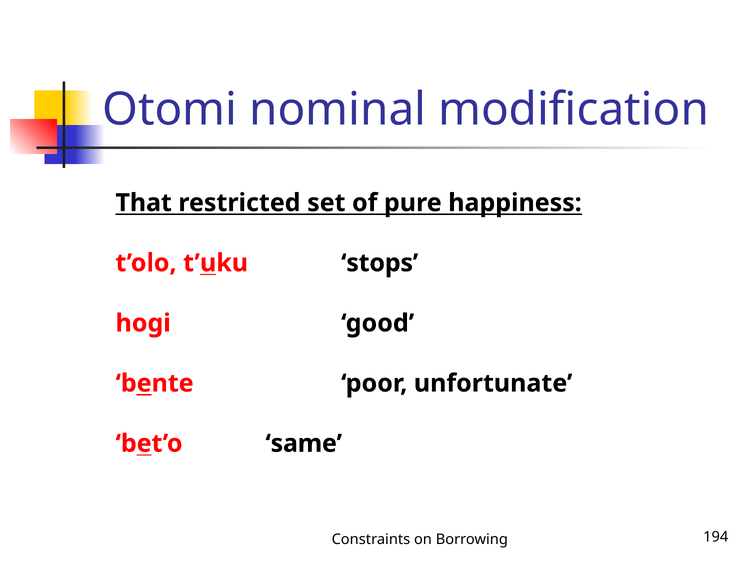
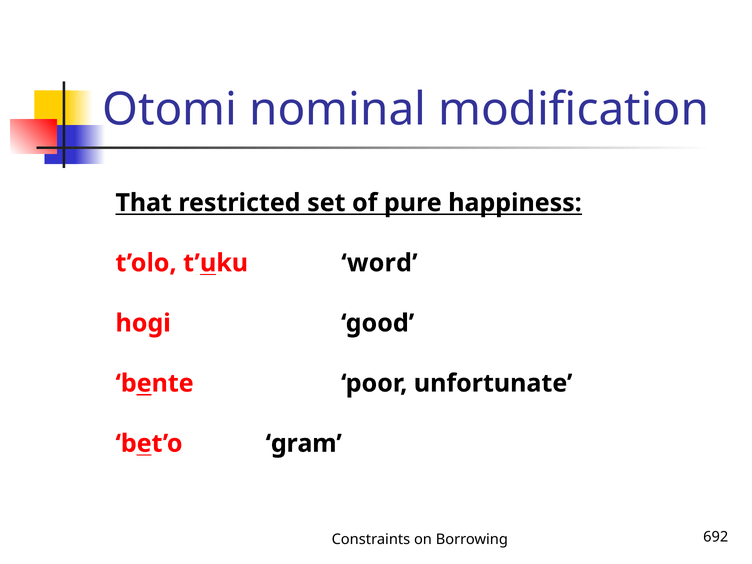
stops: stops -> word (379, 263)
same: same -> gram (304, 443)
194: 194 -> 692 (716, 537)
